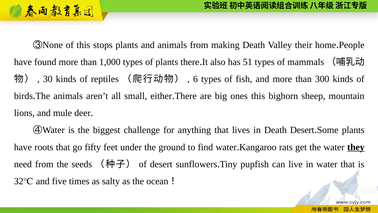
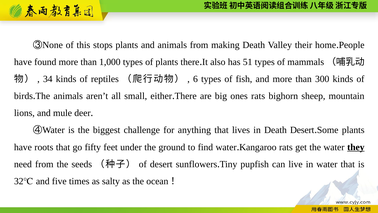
30: 30 -> 34 (48, 79)
ones this: this -> rats (258, 96)
